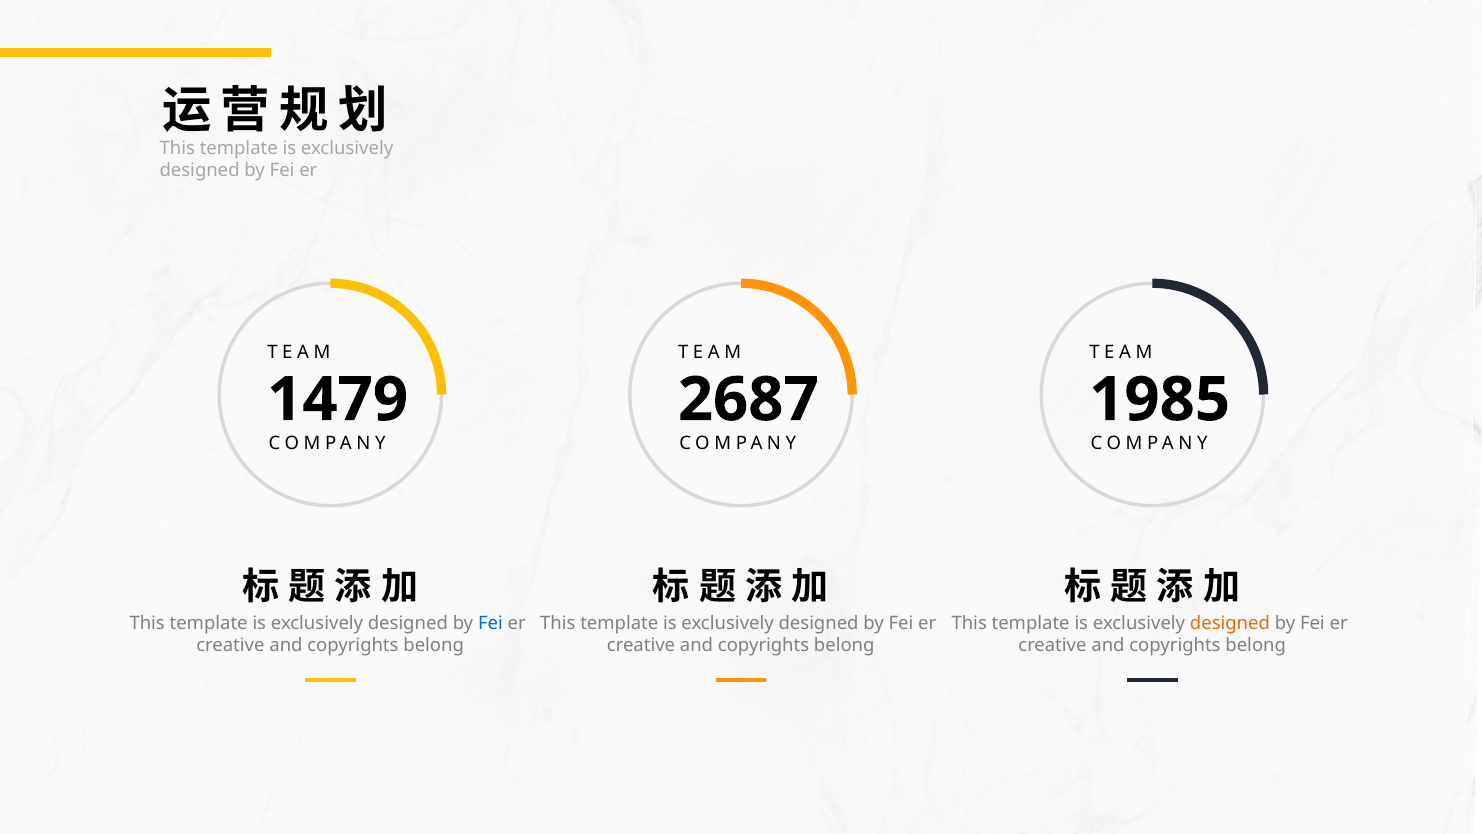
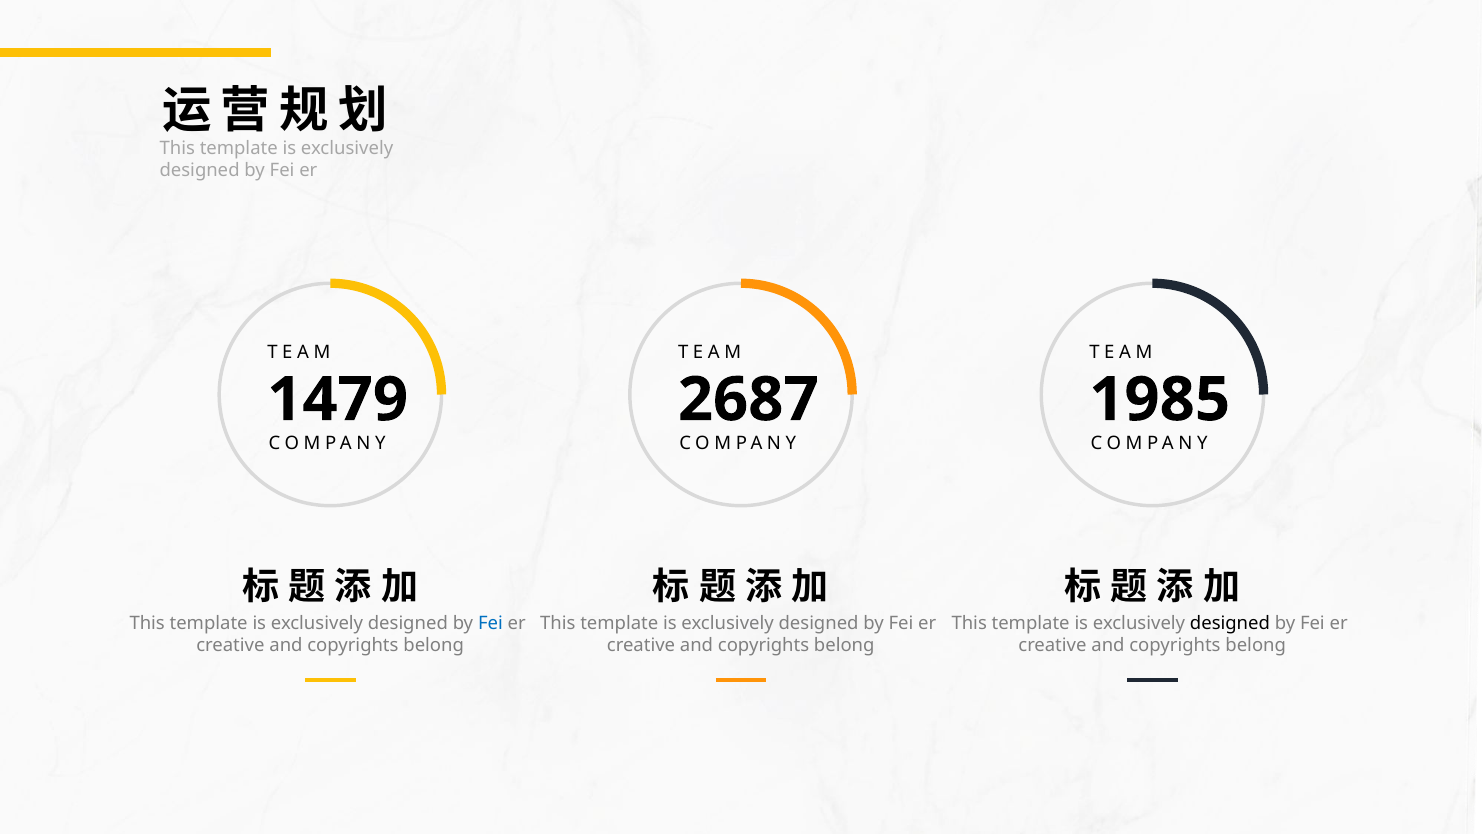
designed colour: orange -> black (1230, 623)
